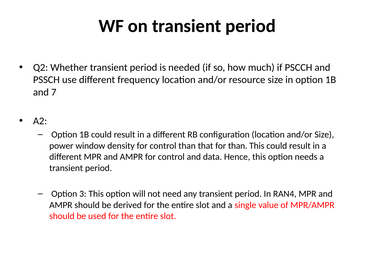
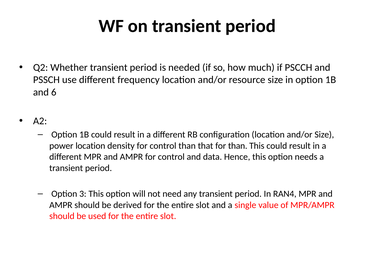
7: 7 -> 6 (54, 92)
power window: window -> location (90, 146)
